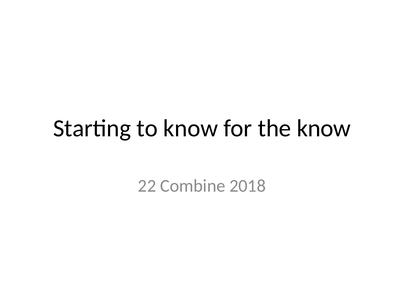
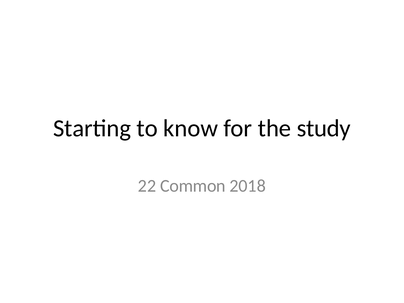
the know: know -> study (324, 128)
Combine: Combine -> Common (193, 186)
